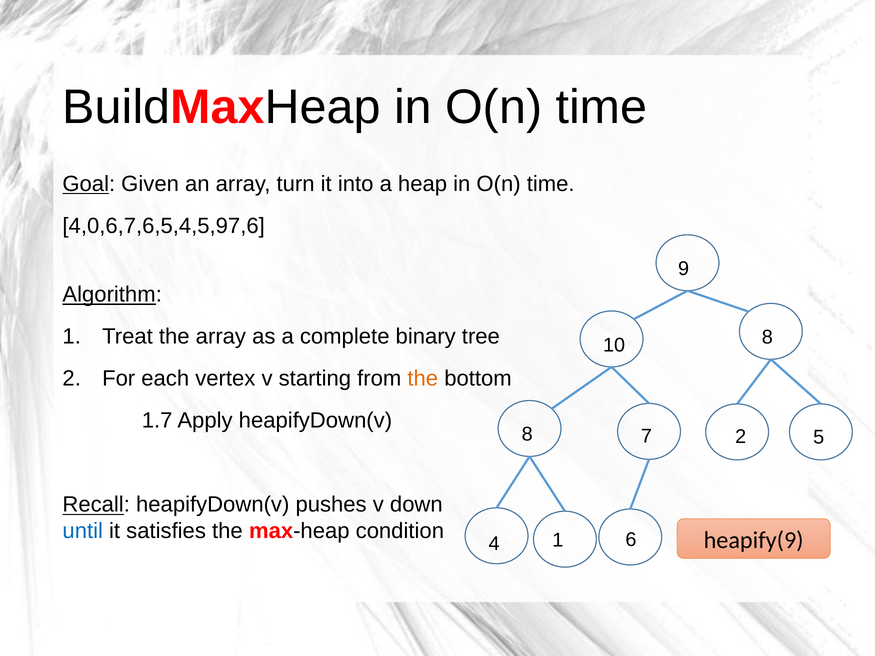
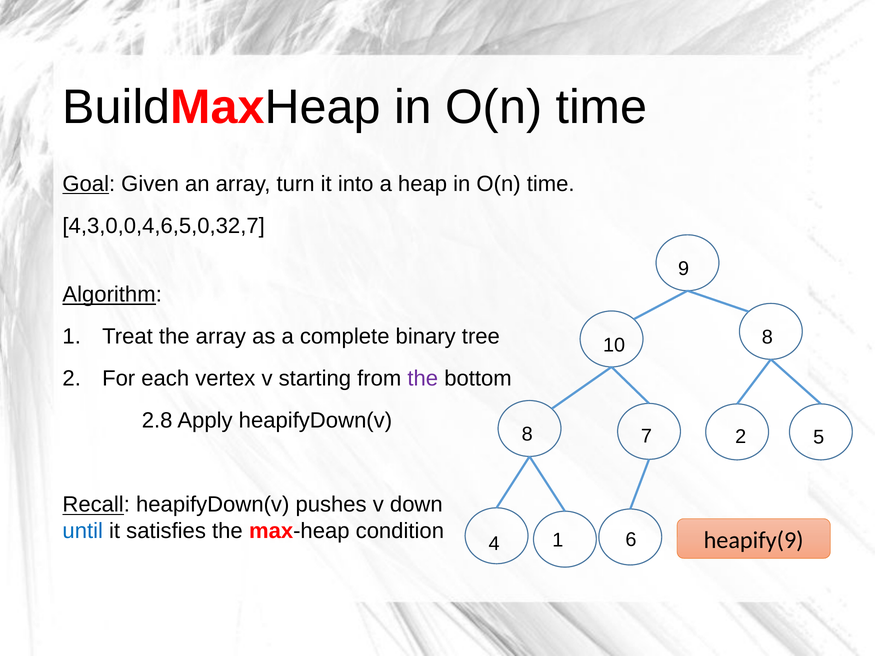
4,0,6,7,6,5,4,5,97,6: 4,0,6,7,6,5,4,5,97,6 -> 4,3,0,0,4,6,5,0,32,7 (164, 226)
the colour: orange -> purple (423, 379)
1.7: 1.7 -> 2.8 (157, 421)
